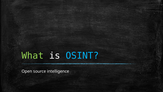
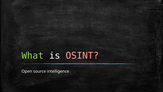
OSINT colour: light blue -> pink (82, 56)
